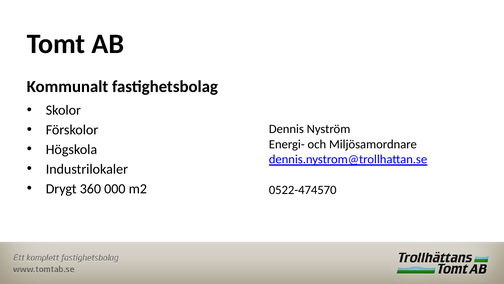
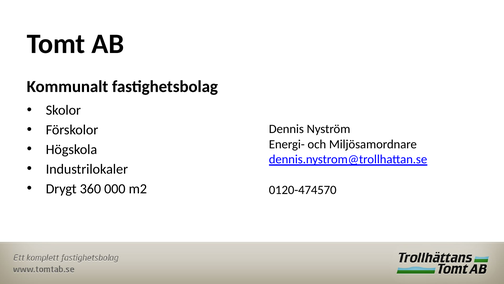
0522-474570: 0522-474570 -> 0120-474570 (303, 190)
